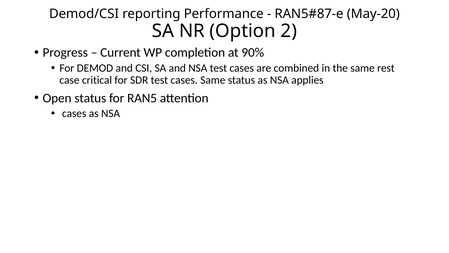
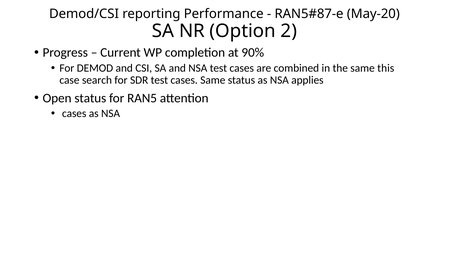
rest: rest -> this (386, 68)
critical: critical -> search (97, 80)
